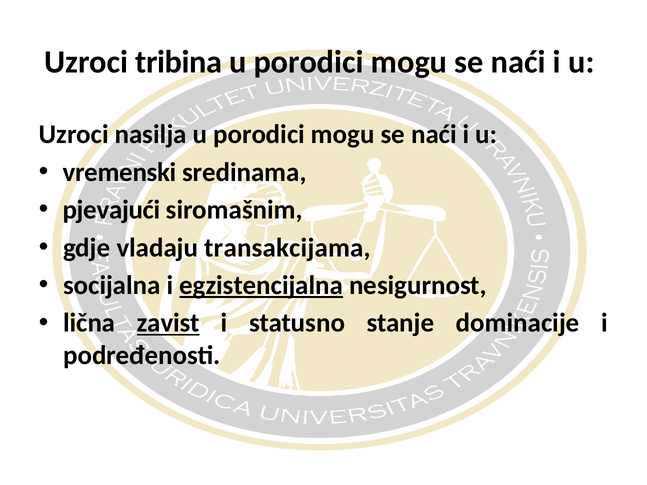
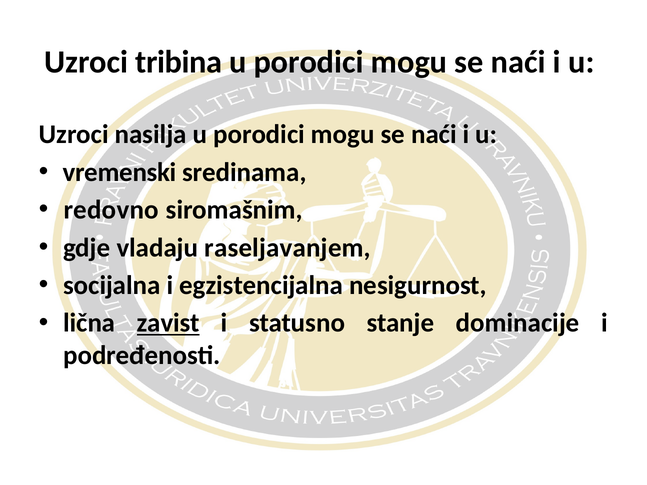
pjevajući: pjevajući -> redovno (111, 210)
transakcijama: transakcijama -> raseljavanjem (288, 248)
egzistencijalna underline: present -> none (261, 286)
